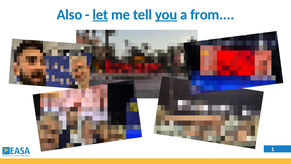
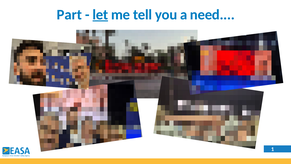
Also: Also -> Part (69, 15)
you underline: present -> none (166, 15)
from: from -> need (212, 15)
